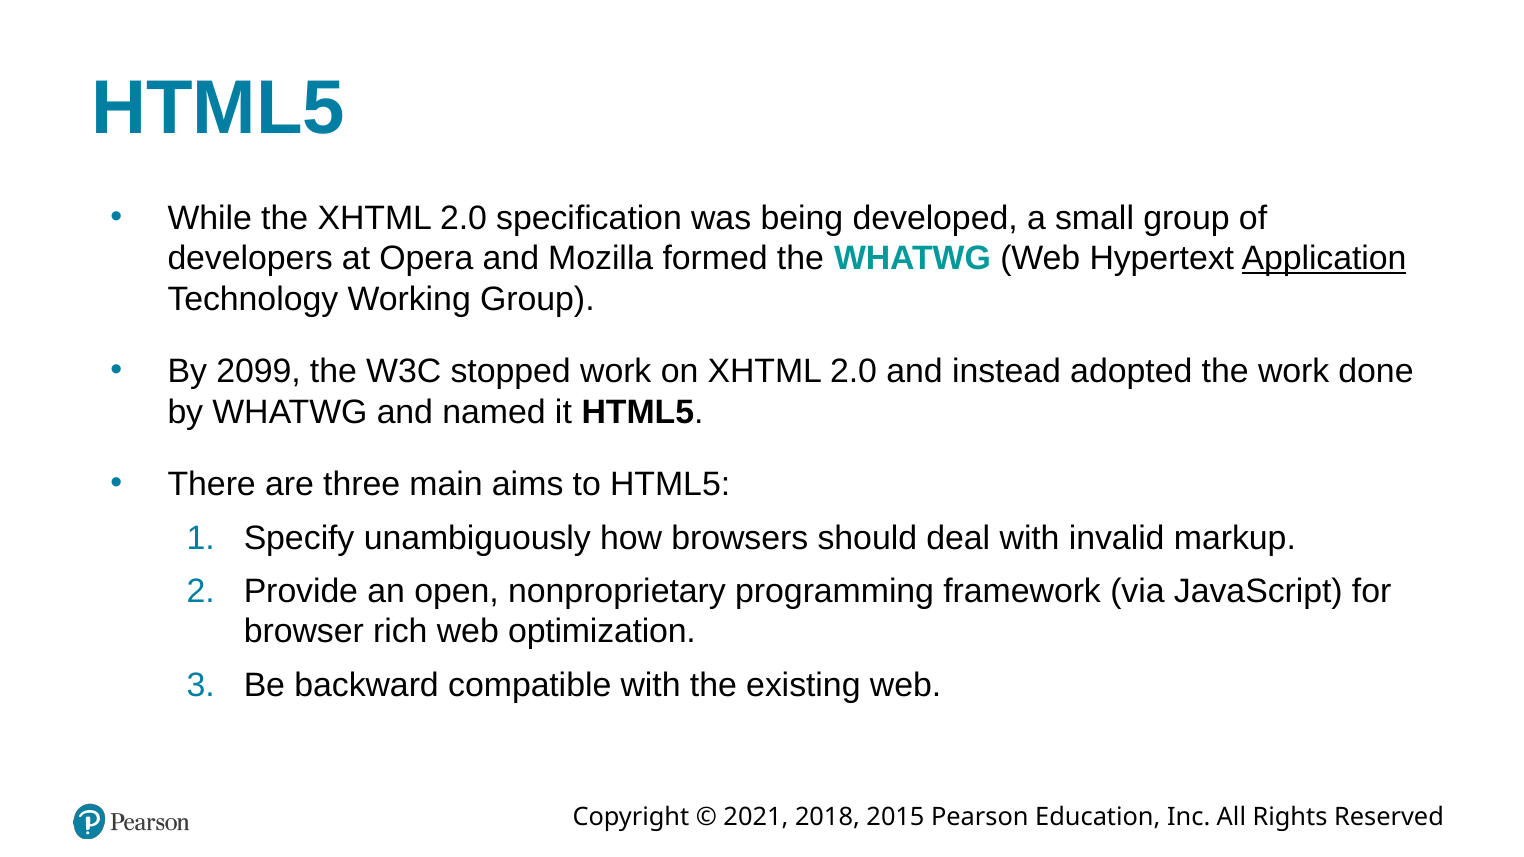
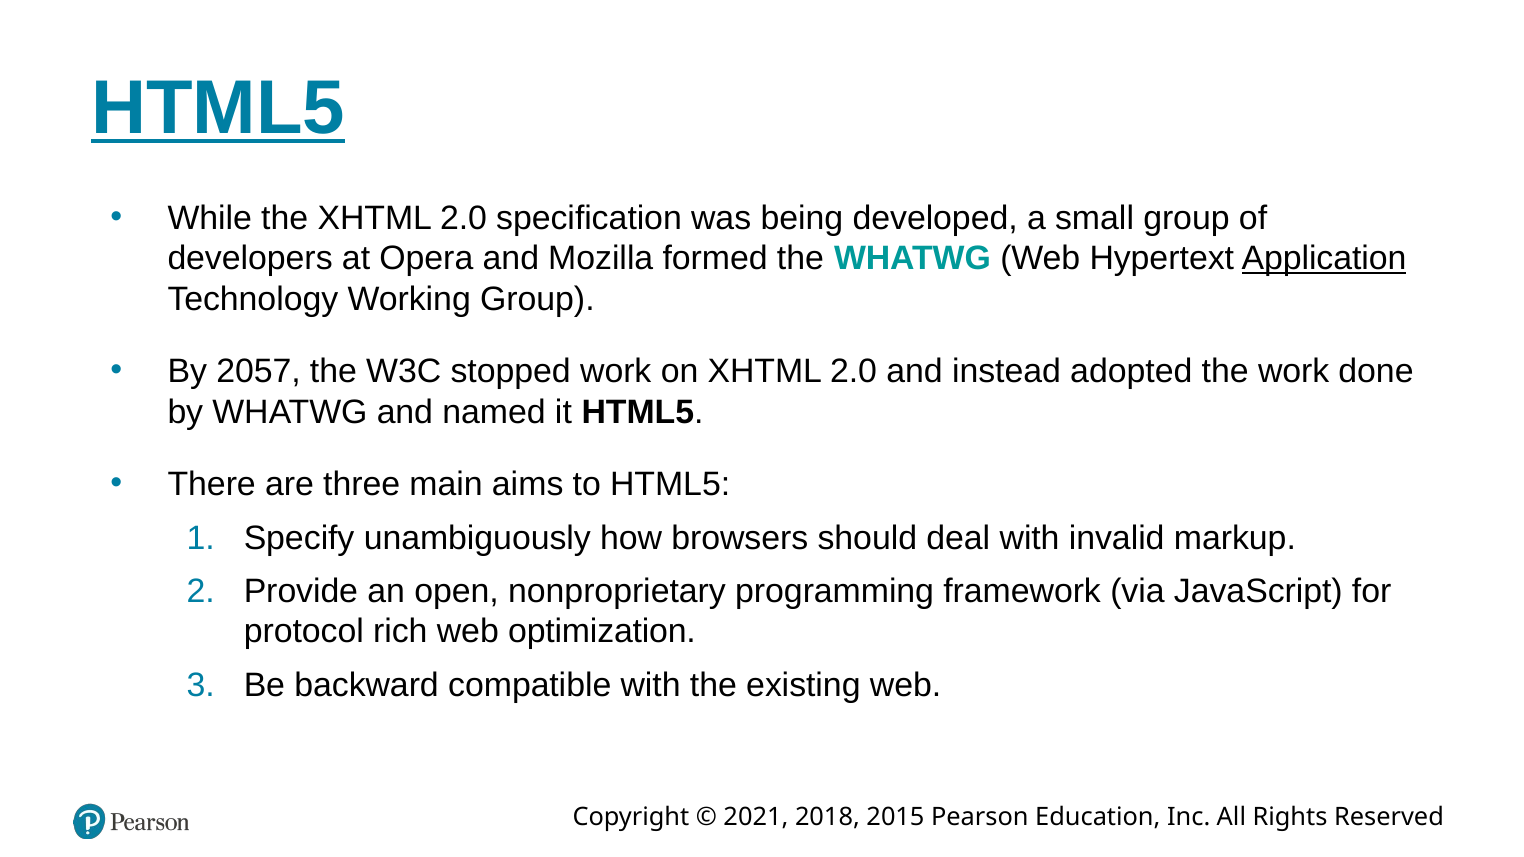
HTML5 underline: none -> present (218, 108)
2099: 2099 -> 2057 (259, 372)
browser: browser -> protocol (304, 632)
